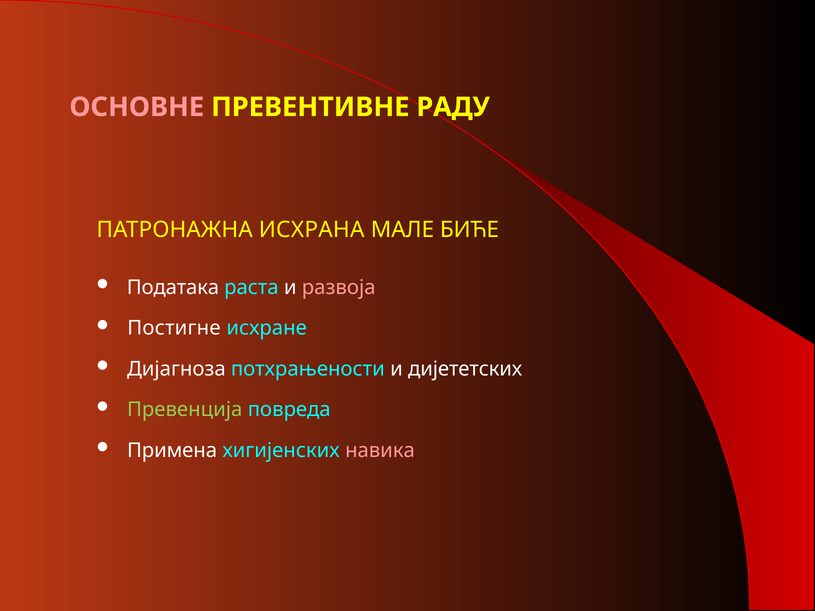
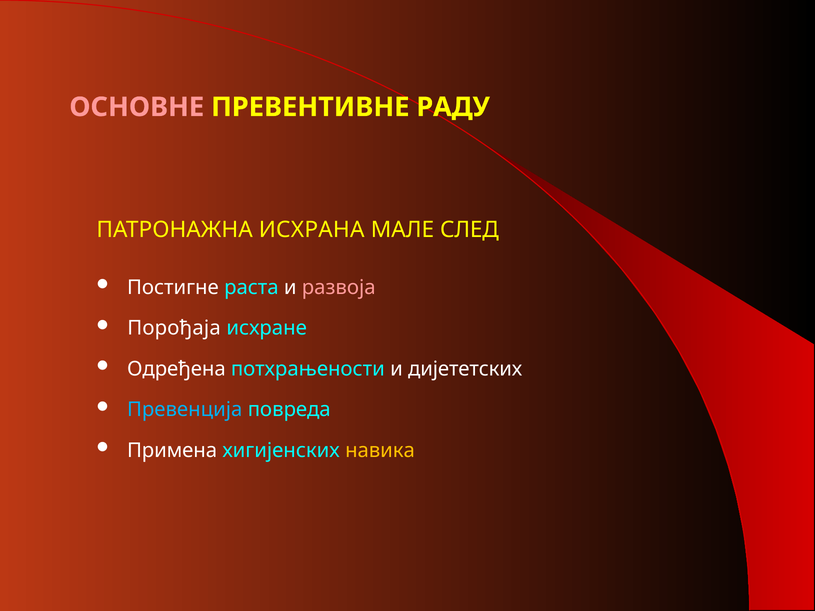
БИЋЕ: БИЋЕ -> СЛЕД (469, 230)
Података: Података -> Постигне (173, 288)
Постигне: Постигне -> Порођаја (174, 328)
Дијагноза: Дијагноза -> Одређена (176, 369)
Превенција colour: light green -> light blue (185, 410)
навика colour: pink -> yellow (380, 451)
